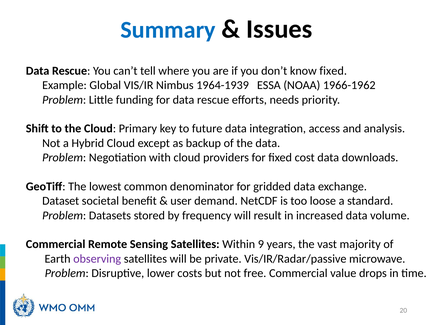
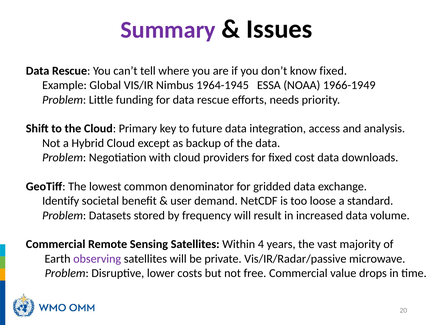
Summary colour: blue -> purple (168, 30)
1964-1939: 1964-1939 -> 1964-1945 (223, 85)
1966-1962: 1966-1962 -> 1966-1949 (349, 85)
Dataset: Dataset -> Identify (61, 201)
9: 9 -> 4 (261, 244)
